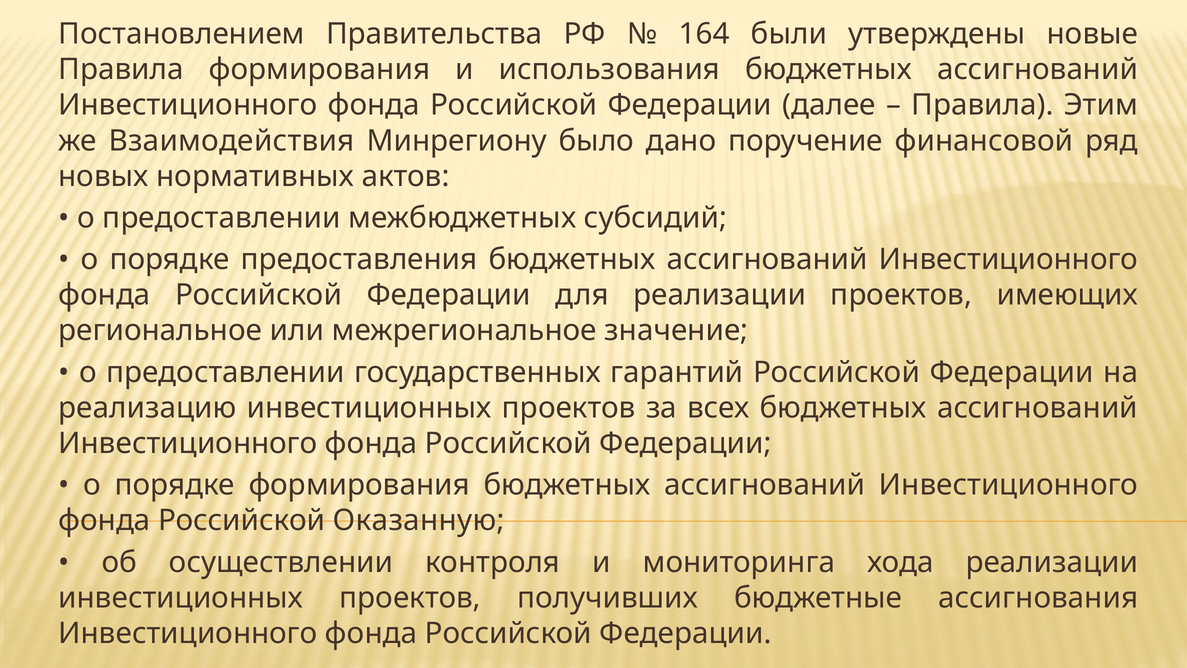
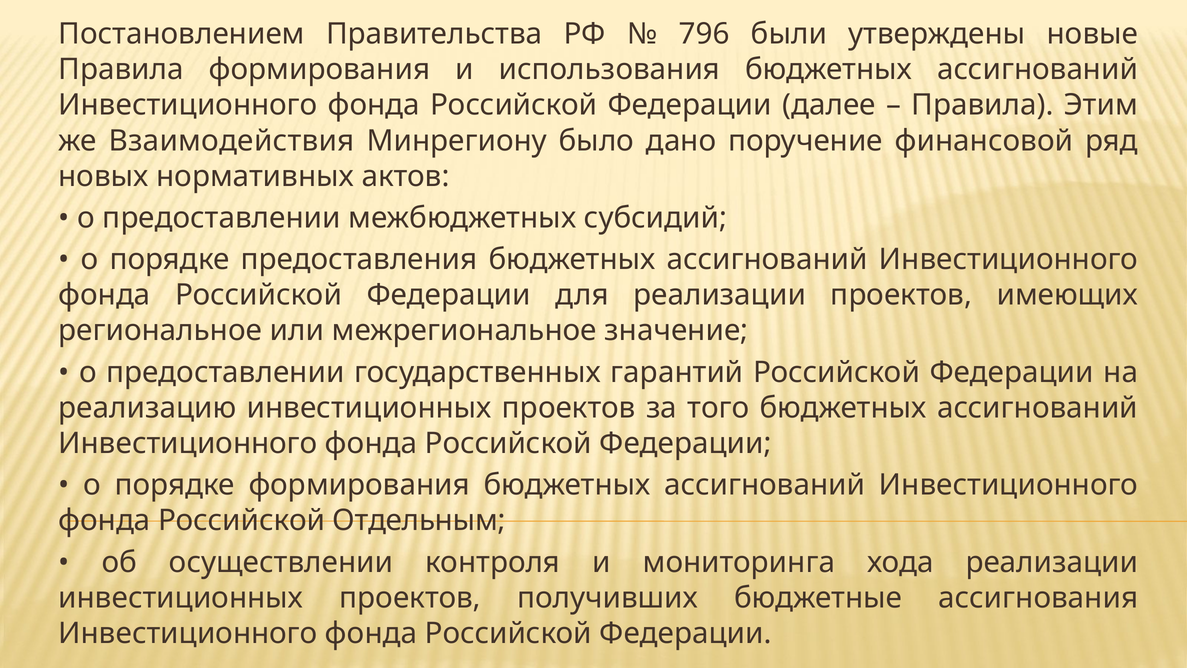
164: 164 -> 796 (704, 34)
всех: всех -> того (718, 408)
Оказанную: Оказанную -> Отдельным (419, 520)
